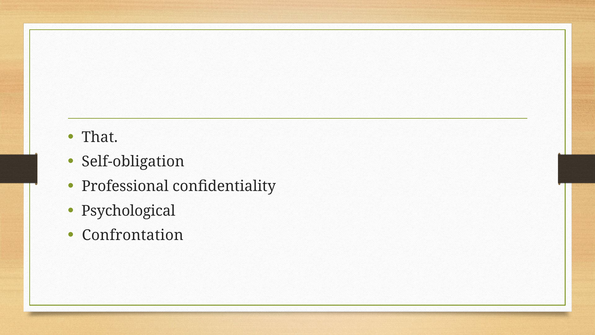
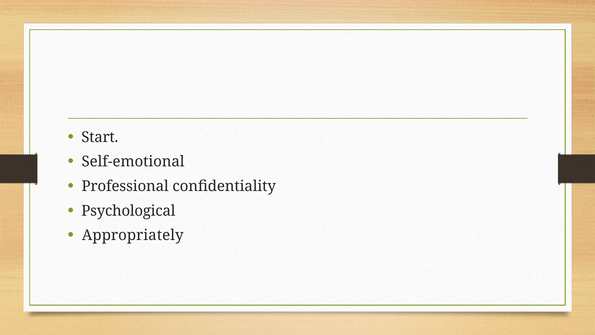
That: That -> Start (100, 137)
Self-obligation: Self-obligation -> Self-emotional (133, 162)
Confrontation: Confrontation -> Appropriately (133, 235)
